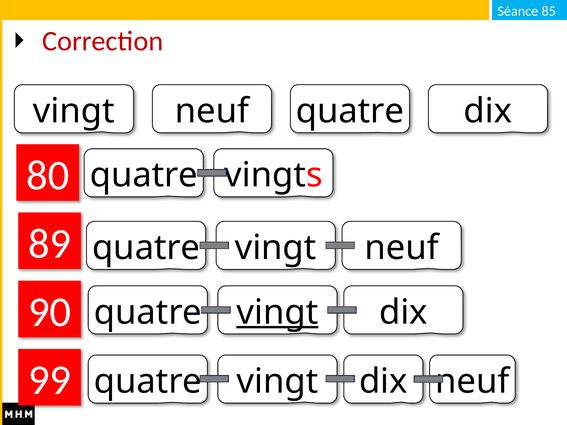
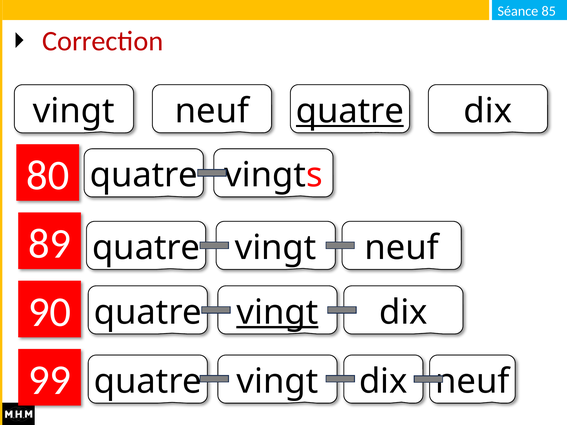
quatre underline: none -> present (350, 111)
